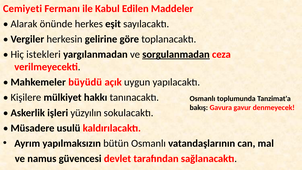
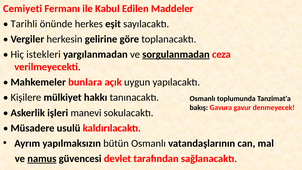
Alarak: Alarak -> Tarihli (24, 24)
büyüdü: büyüdü -> bunlara (85, 82)
yüzyılın: yüzyılın -> manevi (86, 113)
namus underline: none -> present (42, 159)
